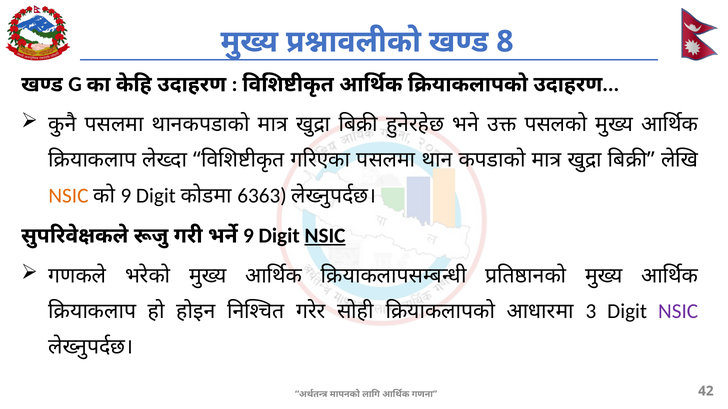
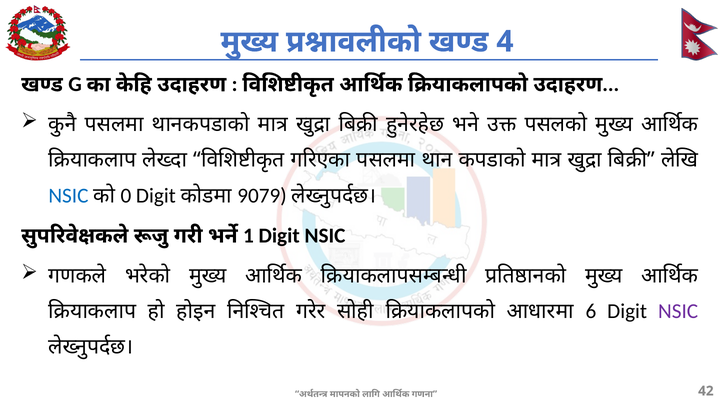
8: 8 -> 4 (505, 42)
NSIC colour: orange -> blue (68, 196)
9: 9 -> 0 (126, 196)
6363: 6363 -> 9079 (262, 196)
9: 9 -> 1 (248, 236)
NSIC underline: present -> none (325, 236)
3: 3 -> 6 (591, 312)
